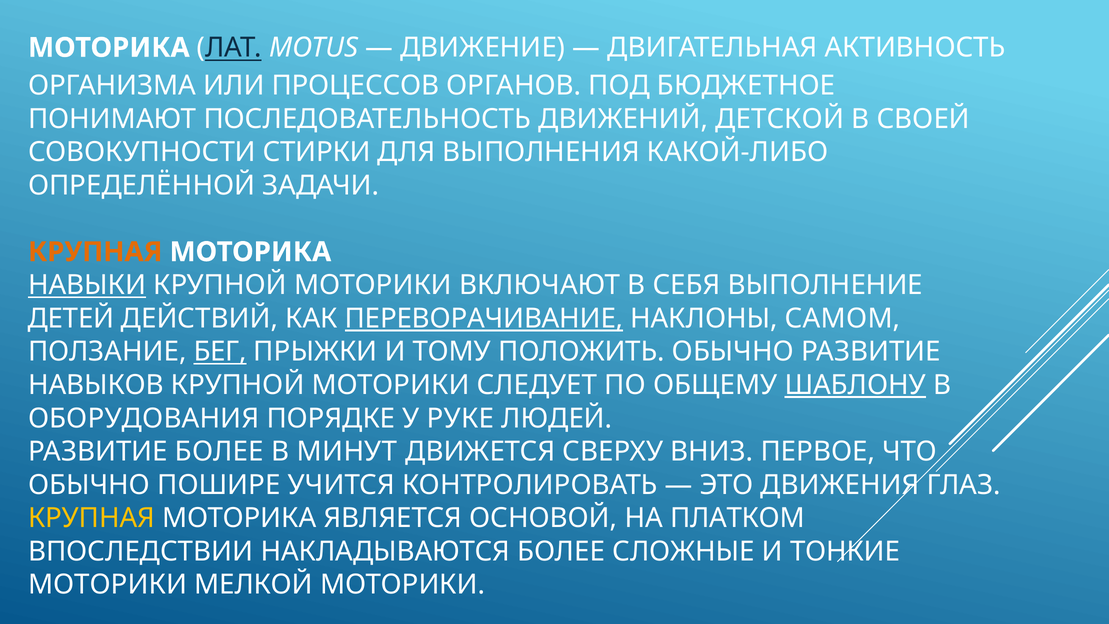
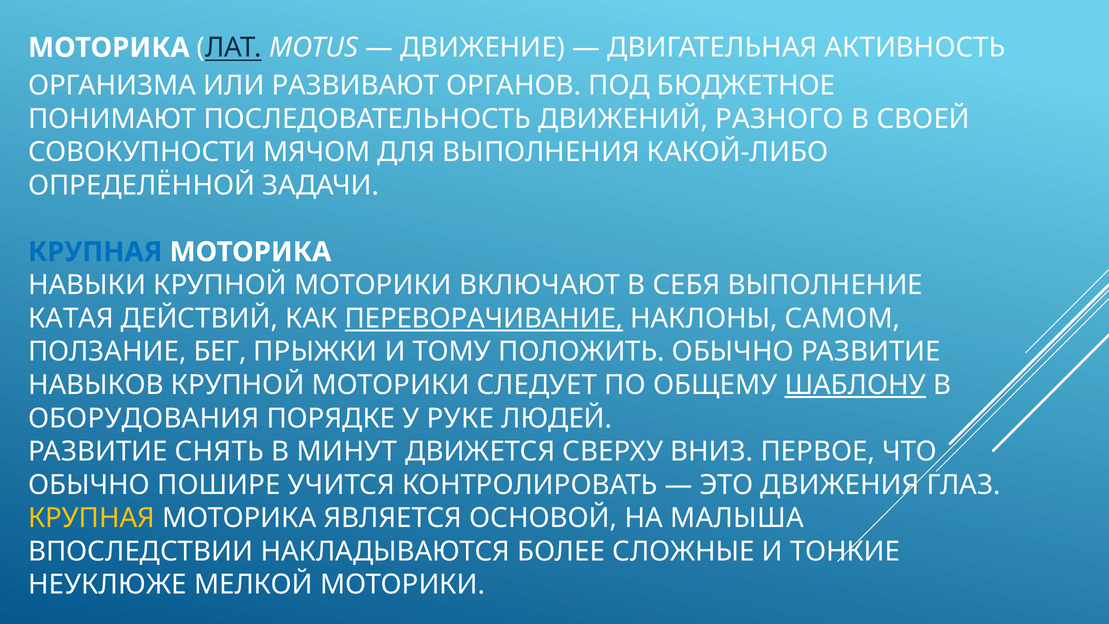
ПРОЦЕССОВ: ПРОЦЕССОВ -> РАЗВИВАЮТ (355, 86)
ДЕТСКОЙ: ДЕТСКОЙ -> РАЗНОГО (780, 119)
СТИРКИ: СТИРКИ -> МЯЧОМ (317, 152)
КРУПНАЯ colour: orange -> blue (95, 252)
НАВЫКИ underline: present -> none (87, 285)
ДЕТЕЙ: ДЕТЕЙ -> КАТАЯ (71, 318)
БЕГ underline: present -> none (220, 352)
РАЗВИТИЕ БОЛЕЕ: БОЛЕЕ -> СНЯТЬ (219, 452)
ПЛАТКОМ: ПЛАТКОМ -> МАЛЫША (737, 518)
МОТОРИКИ: МОТОРИКИ -> НЕУКЛЮЖЕ (107, 585)
